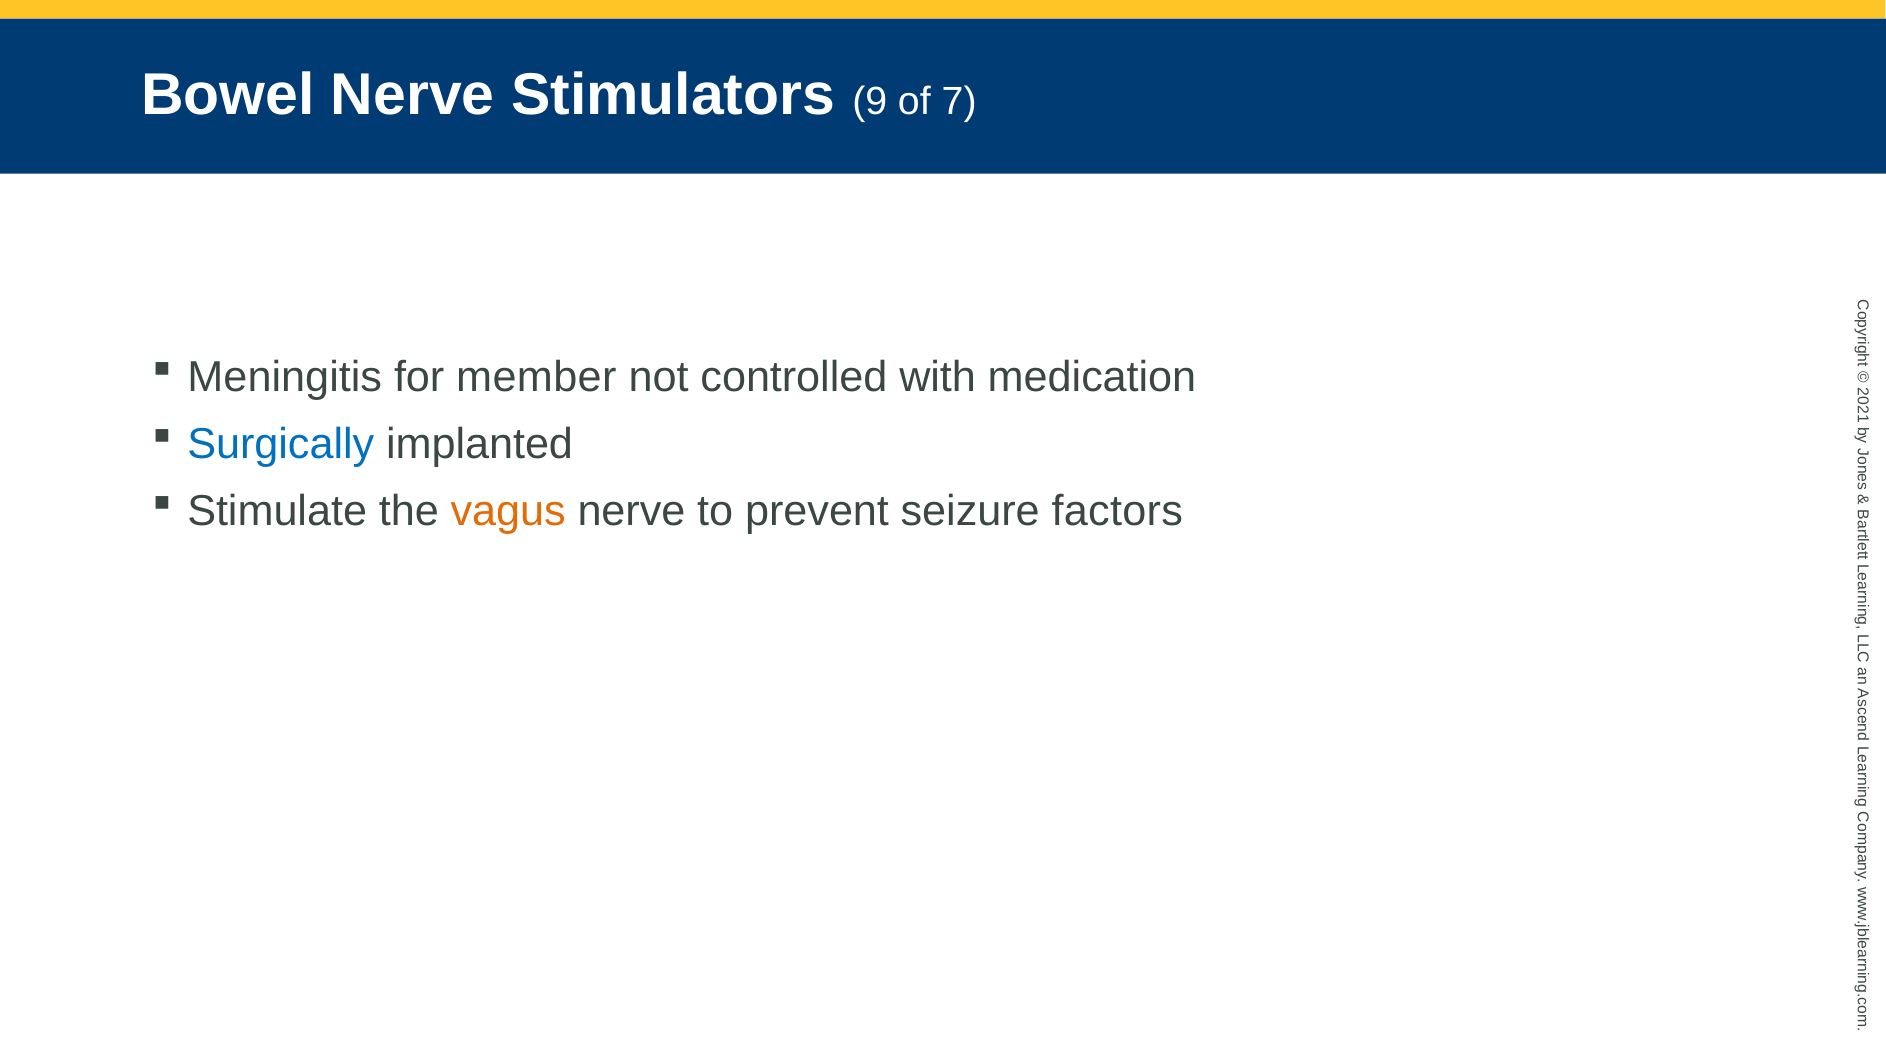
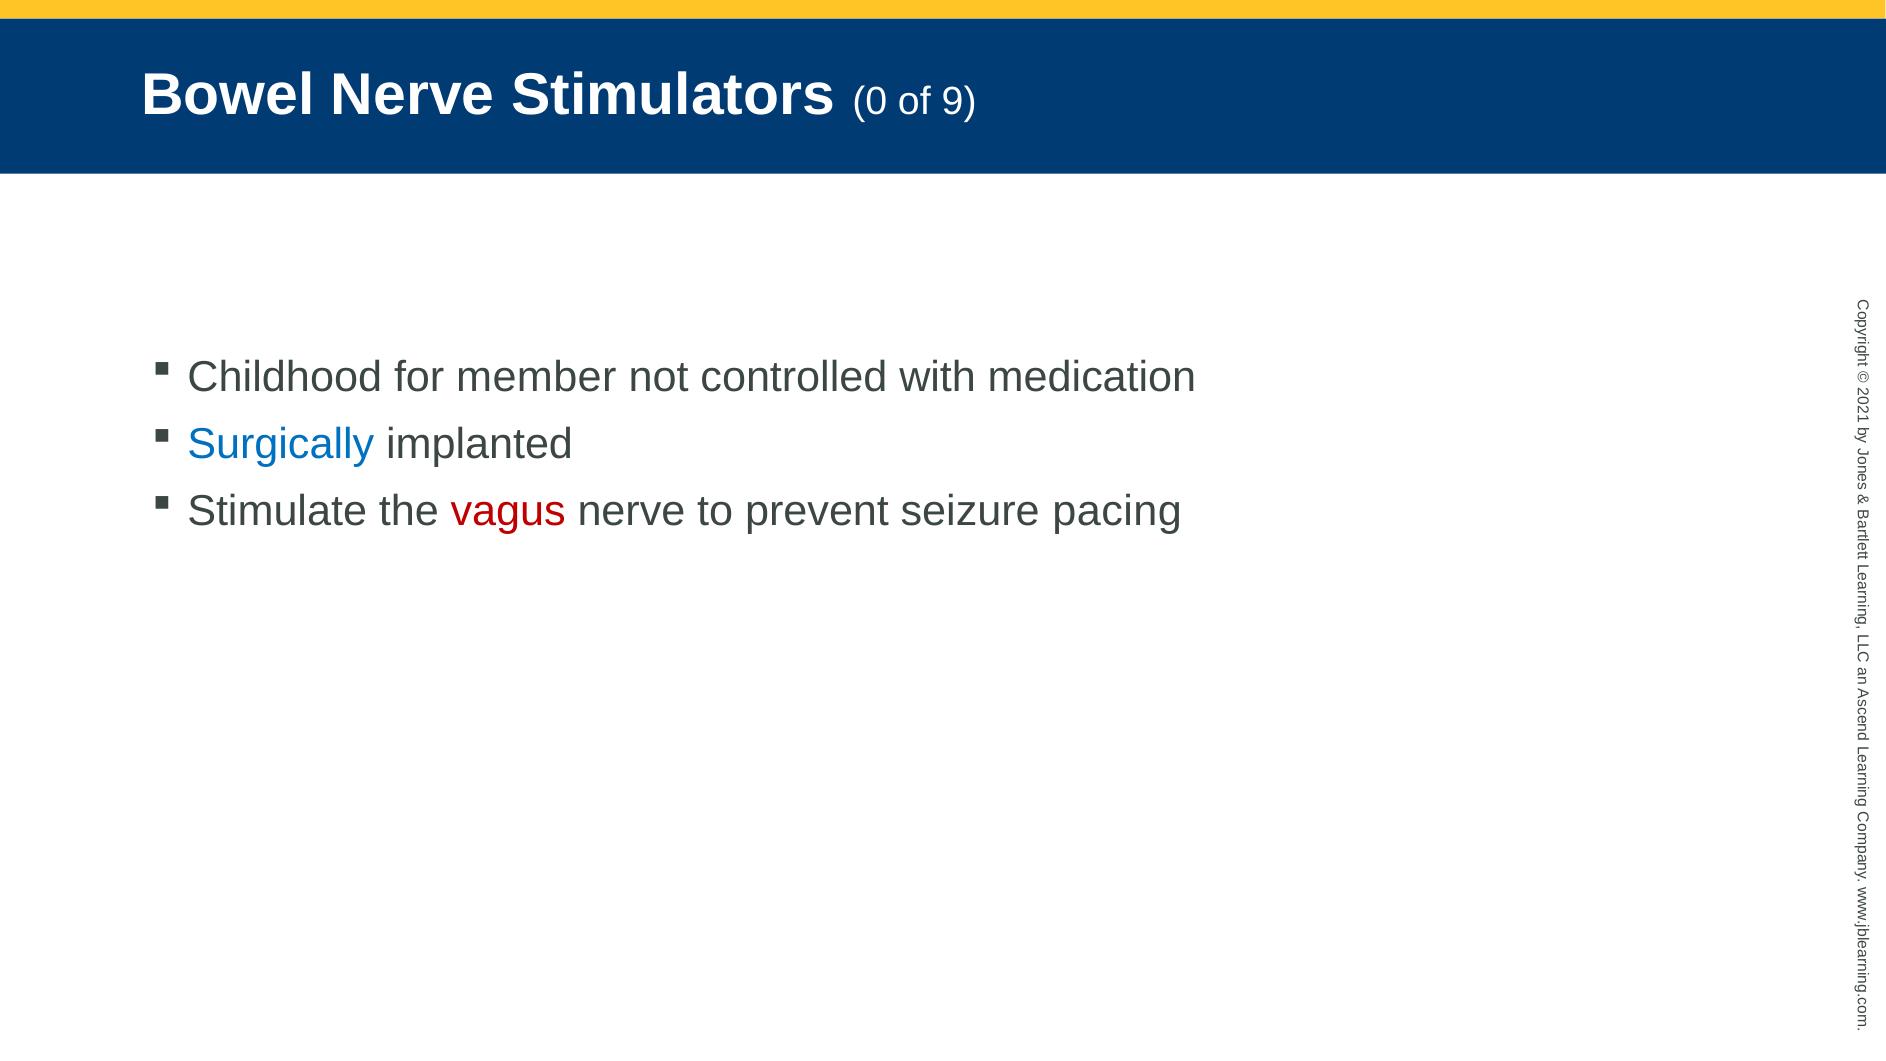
Stimulators 9: 9 -> 0 (870, 101)
7: 7 -> 9 (959, 101)
Meningitis: Meningitis -> Childhood (285, 377)
vagus colour: orange -> red (508, 511)
factors: factors -> pacing (1117, 511)
